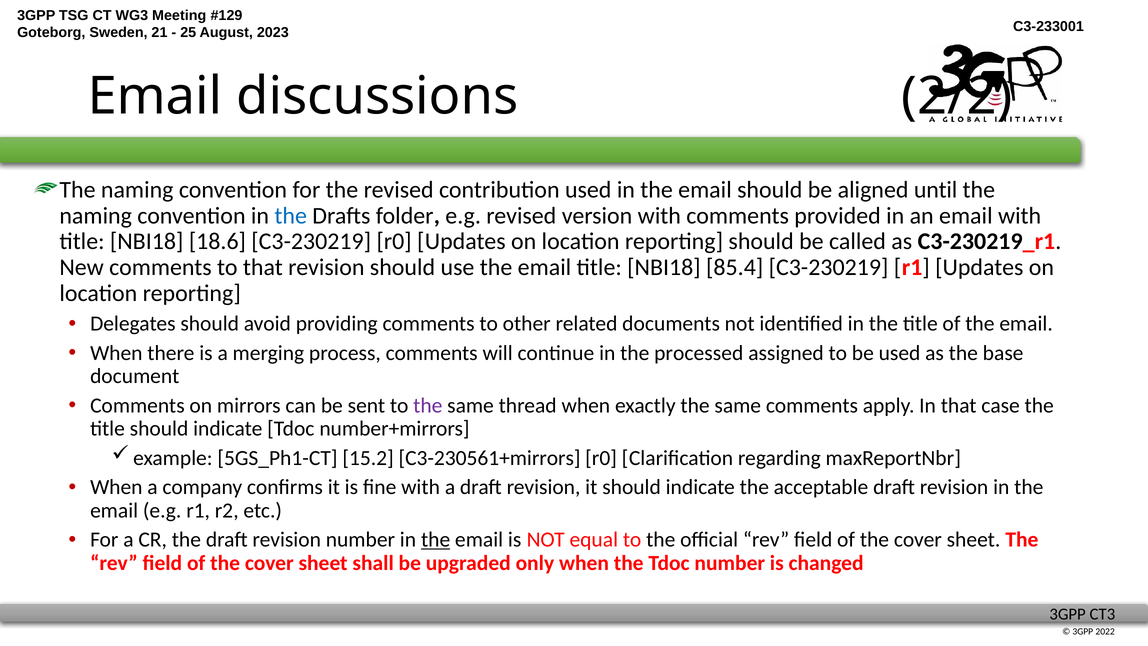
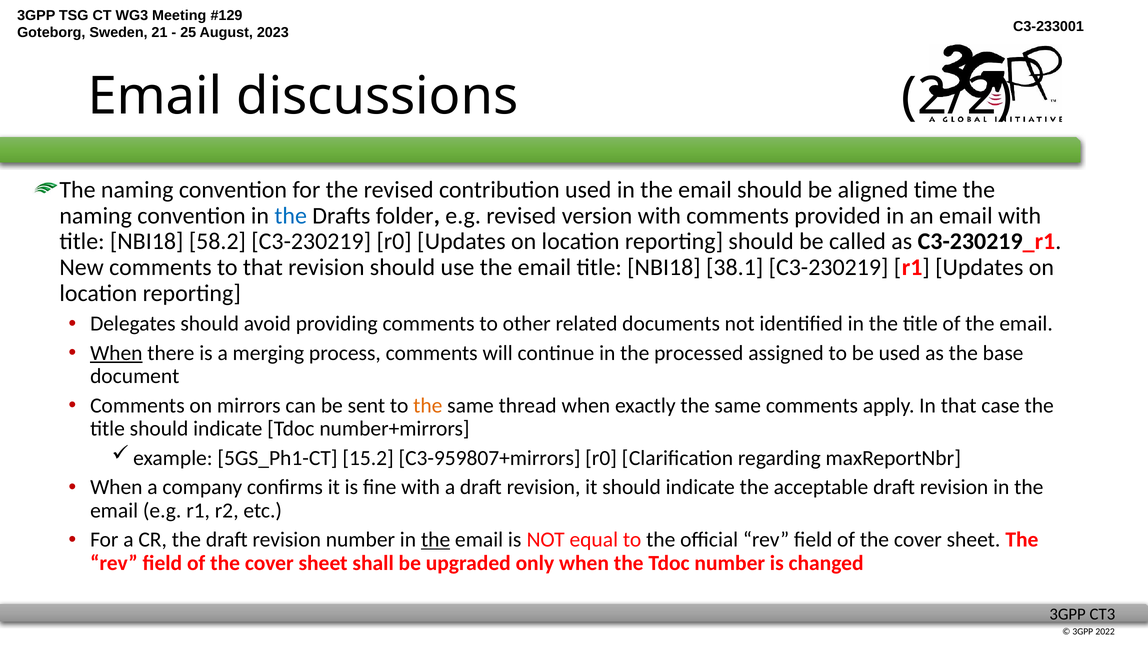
until: until -> time (936, 190)
18.6: 18.6 -> 58.2 (217, 241)
85.4: 85.4 -> 38.1 (735, 267)
When underline: none -> present (116, 353)
the colour: purple -> orange (428, 405)
C3-230561+mirrors: C3-230561+mirrors -> C3-959807+mirrors (490, 458)
